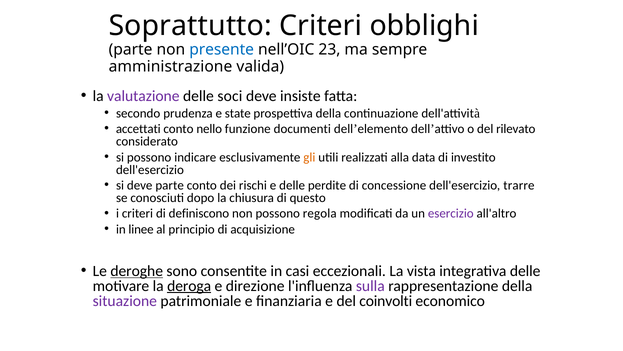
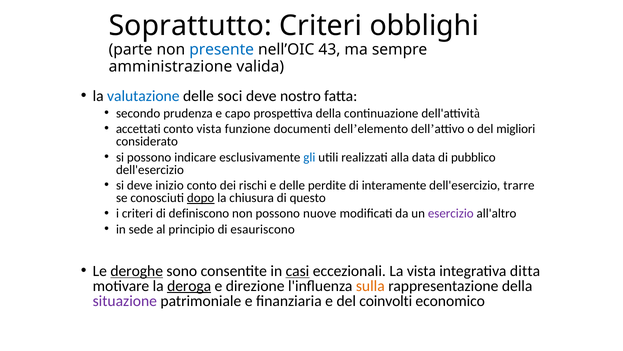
23: 23 -> 43 (329, 50)
valutazione colour: purple -> blue (143, 96)
insiste: insiste -> nostro (300, 96)
state: state -> capo (238, 113)
conto nello: nello -> vista (209, 129)
rilevato: rilevato -> migliori (516, 129)
gli colour: orange -> blue (309, 157)
investito: investito -> pubblico (473, 157)
deve parte: parte -> inizio (170, 185)
concessione: concessione -> interamente (394, 185)
dopo underline: none -> present (201, 198)
regola: regola -> nuove (320, 213)
linee: linee -> sede (141, 229)
acquisizione: acquisizione -> esauriscono (263, 229)
casi underline: none -> present (298, 271)
integrativa delle: delle -> ditta (525, 271)
sulla colour: purple -> orange (370, 286)
